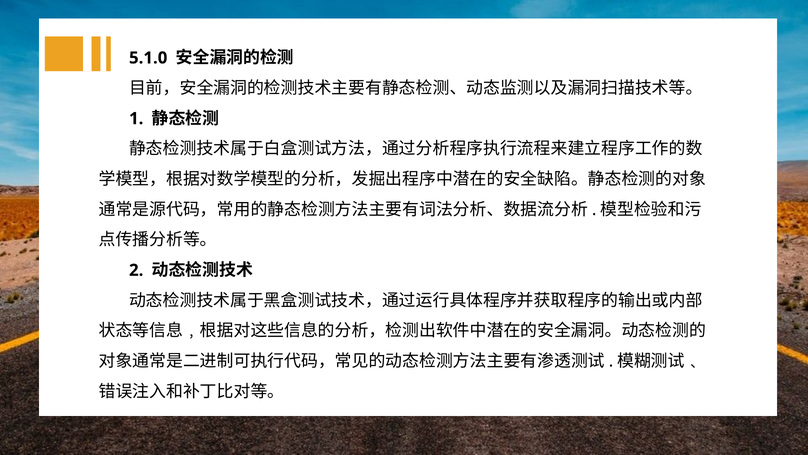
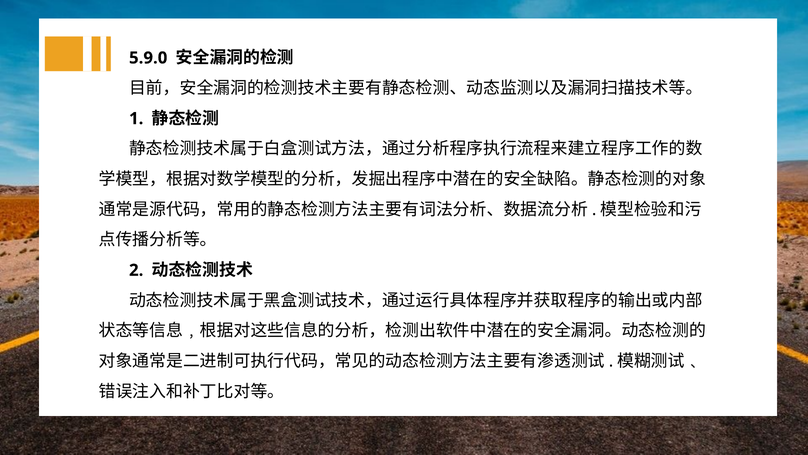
5.1.0: 5.1.0 -> 5.9.0 (148, 58)
